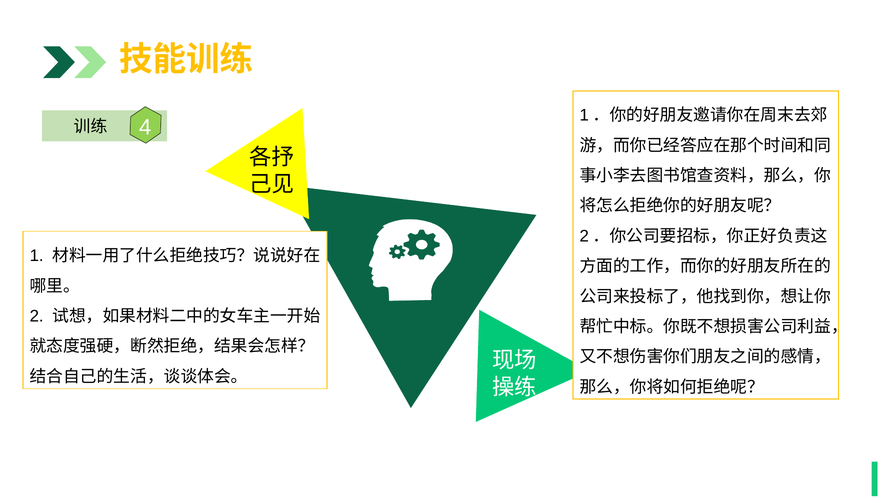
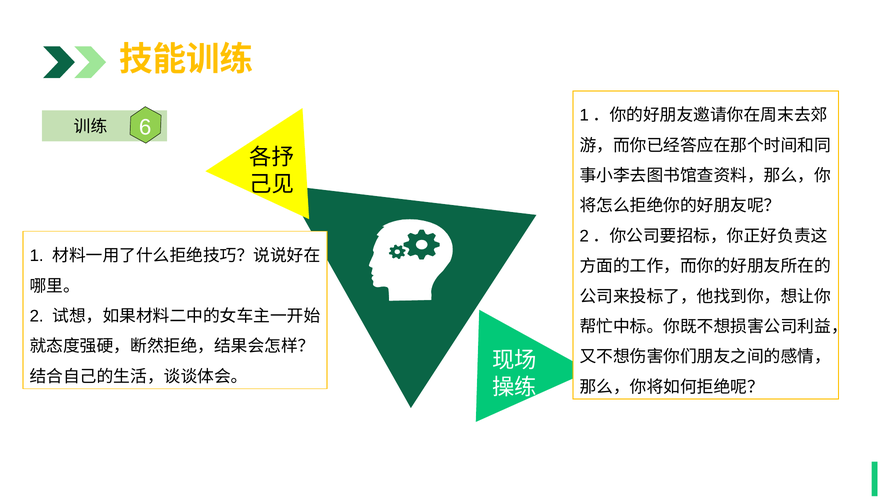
4: 4 -> 6 (145, 127)
